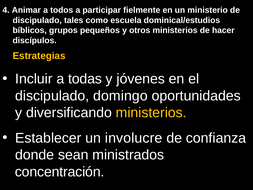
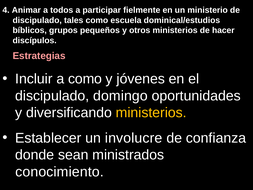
Estrategias colour: yellow -> pink (39, 56)
a todas: todas -> como (85, 79)
concentración: concentración -> conocimiento (60, 172)
